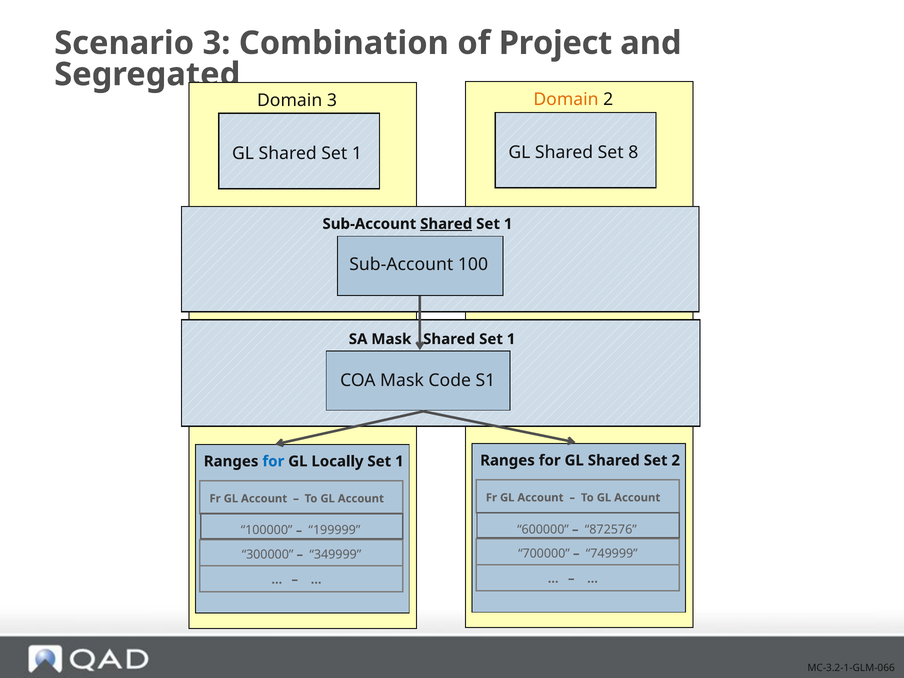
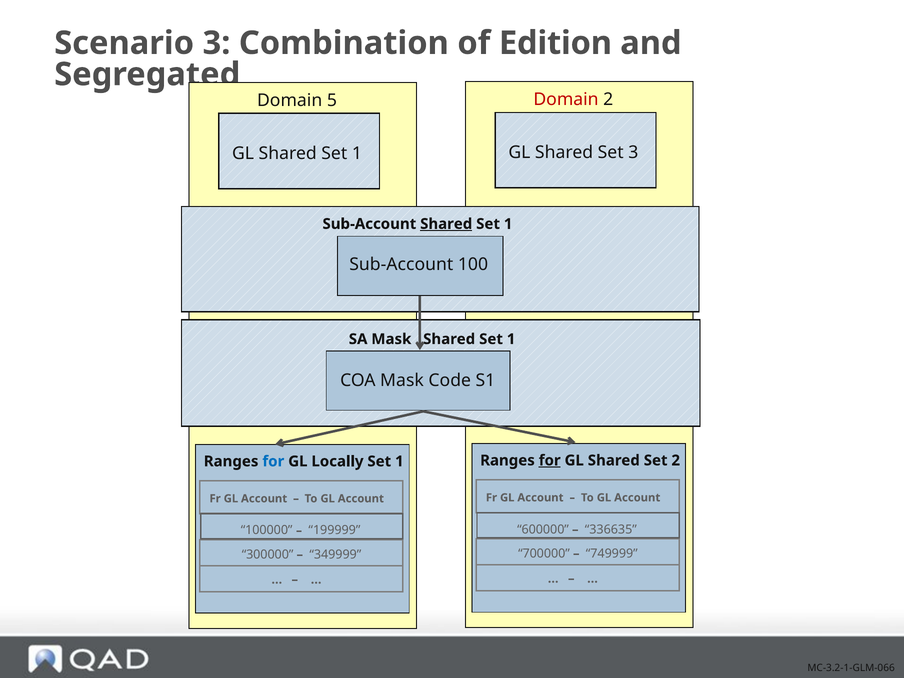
Project: Project -> Edition (555, 43)
Domain colour: orange -> red (566, 100)
Domain 3: 3 -> 5 (332, 101)
Set 8: 8 -> 3 (633, 153)
for underline: none -> present (550, 460)
872576: 872576 -> 336635 (611, 529)
